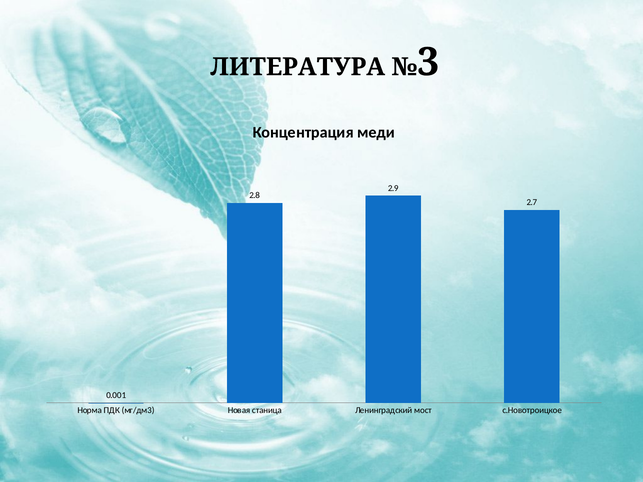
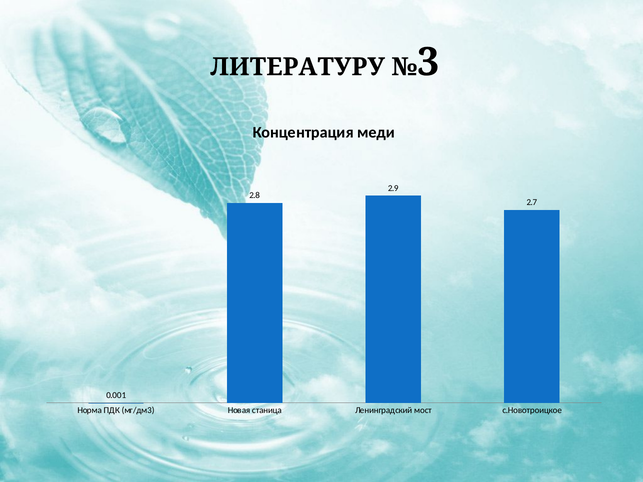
ЛИТЕРАТУРА: ЛИТЕРАТУРА -> ЛИТЕРАТУРУ (298, 67)
